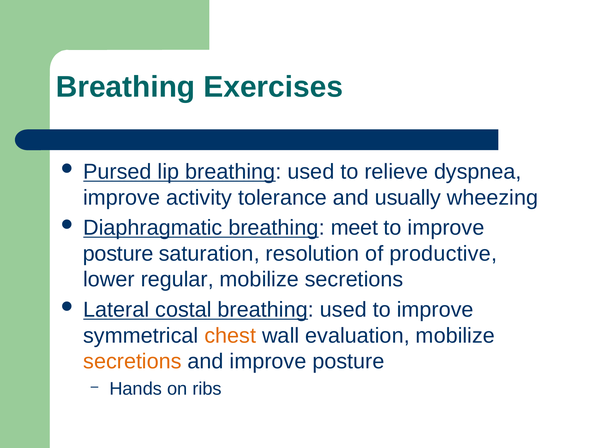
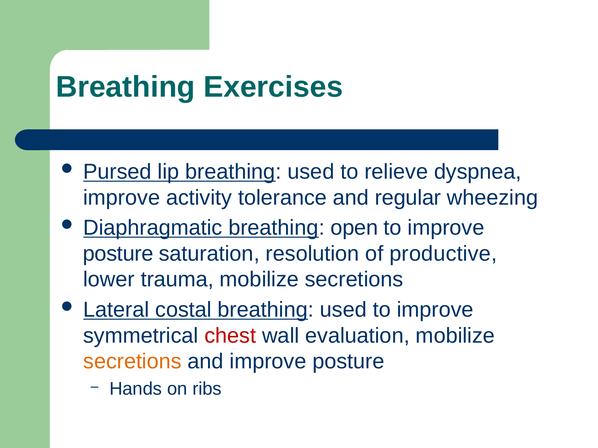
usually: usually -> regular (408, 198)
meet: meet -> open (354, 228)
regular: regular -> trauma (177, 280)
chest colour: orange -> red (230, 336)
